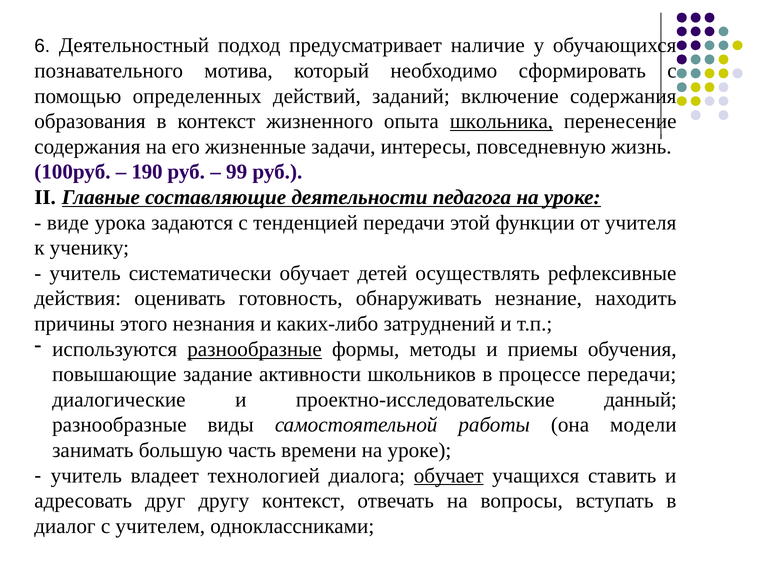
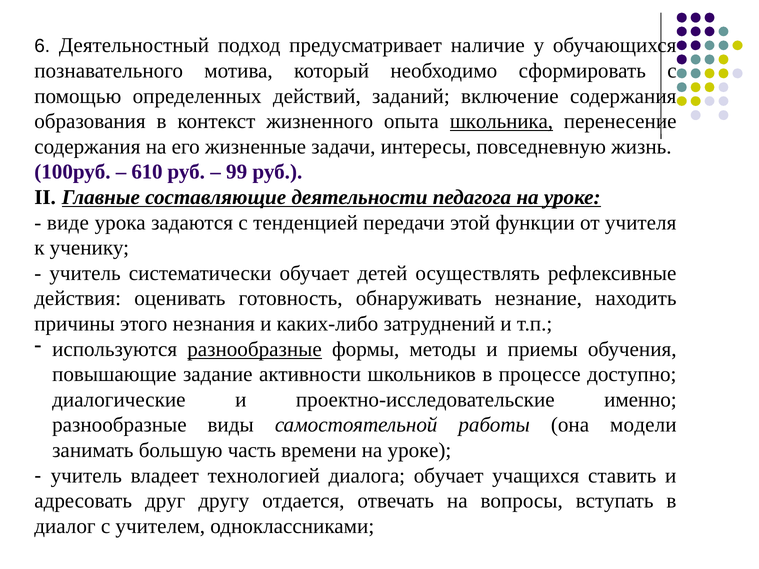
190: 190 -> 610 (147, 172)
процессе передачи: передачи -> доступно (632, 375)
данный: данный -> именно (640, 400)
обучает underline: present -> none (449, 476)
другу контекст: контекст -> отдается (303, 501)
